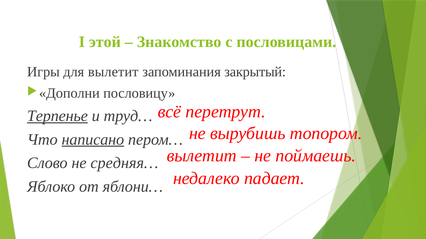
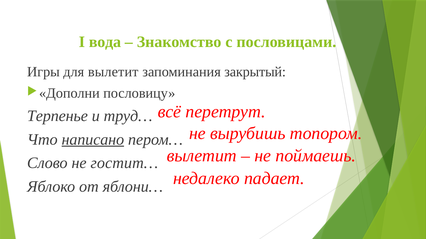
этой: этой -> вода (105, 42)
Терпенье underline: present -> none (57, 116)
средняя…: средняя… -> гостит… (124, 163)
